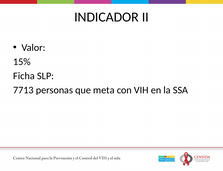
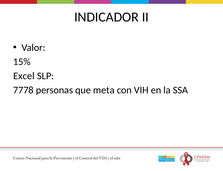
Ficha: Ficha -> Excel (24, 76)
7713: 7713 -> 7778 (23, 90)
